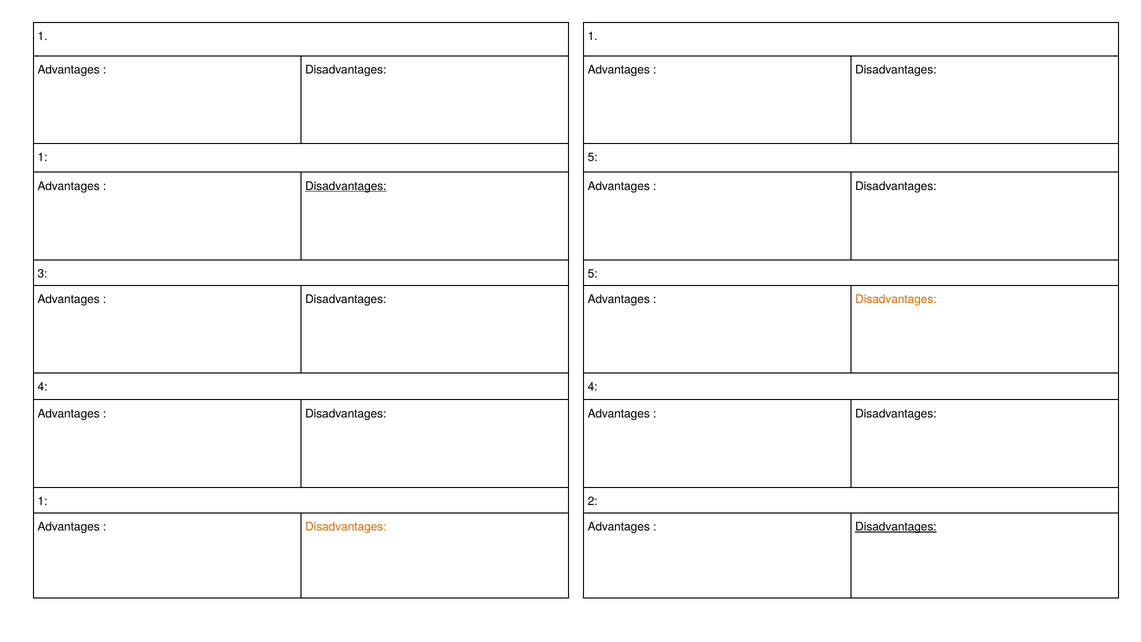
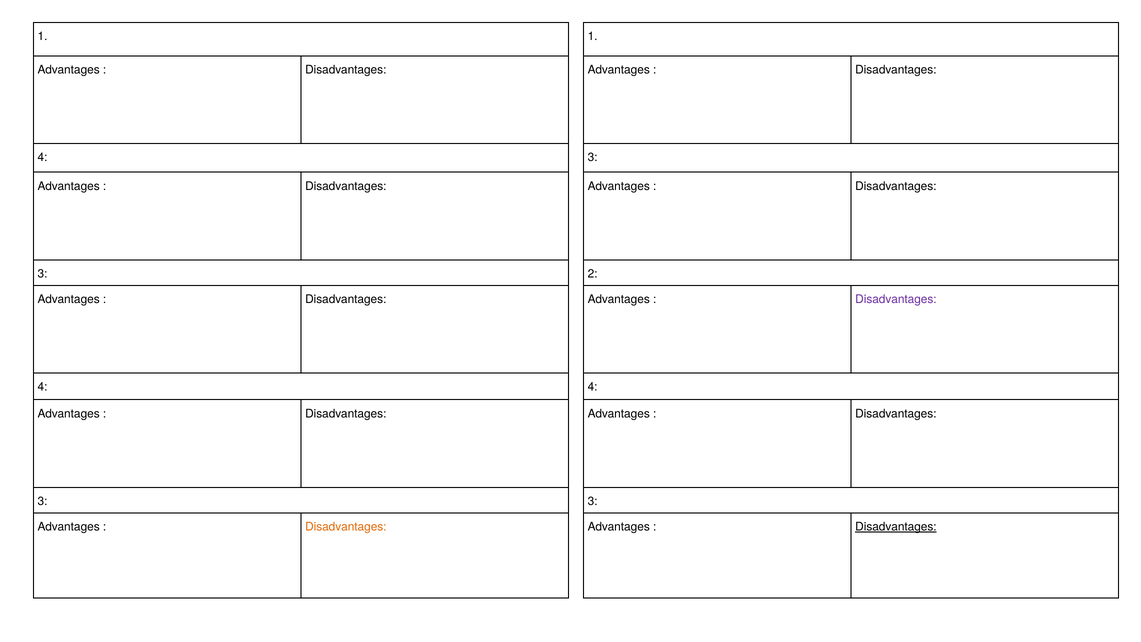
1: 1 -> 4 (43, 157)
5: 5 -> 3 (593, 157)
Disadvantages underline: present -> none (346, 186)
5: 5 -> 2 (593, 274)
Disadvantages colour: orange -> purple (896, 299)
1: 1 -> 3 (43, 501)
2: 2 -> 3 (593, 501)
